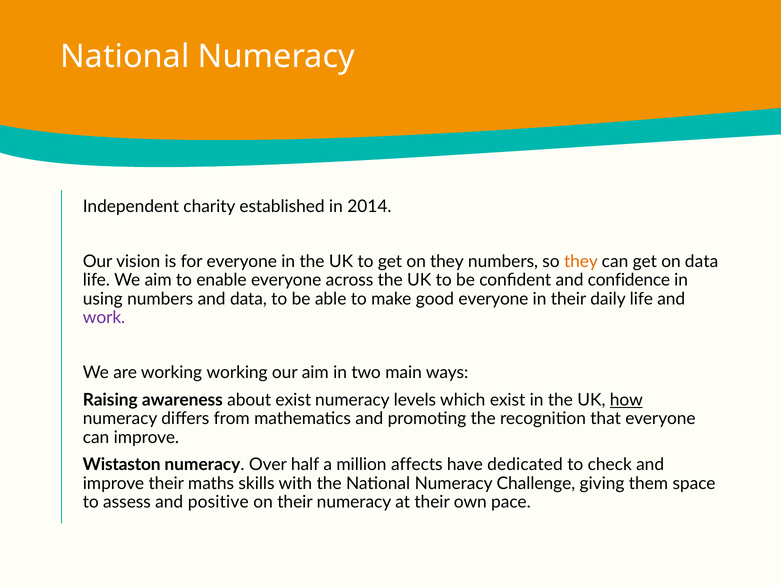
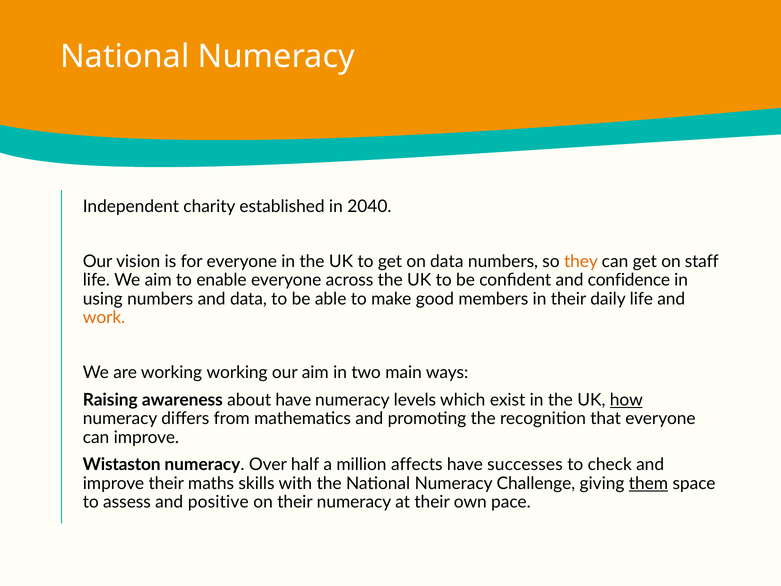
2014: 2014 -> 2040 (369, 207)
on they: they -> data (447, 261)
on data: data -> staff (702, 261)
good everyone: everyone -> members (493, 299)
work colour: purple -> orange (104, 318)
about exist: exist -> have (293, 400)
dedicated: dedicated -> successes (525, 465)
them underline: none -> present (648, 483)
